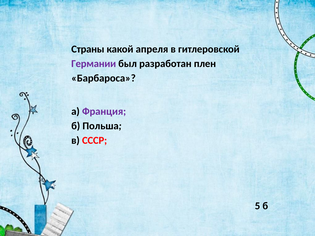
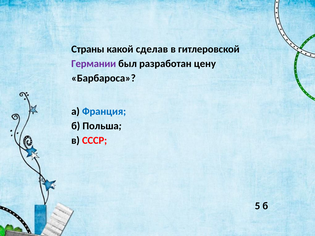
апреля: апреля -> сделав (152, 49)
плен: плен -> цену (205, 64)
Франция colour: purple -> blue (104, 112)
